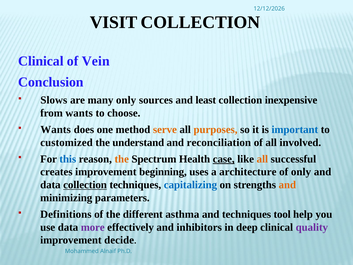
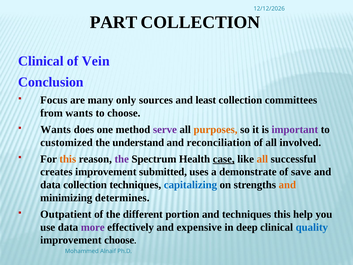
VISIT: VISIT -> PART (114, 22)
Slows: Slows -> Focus (54, 100)
inexpensive: inexpensive -> committees (291, 100)
serve colour: orange -> purple (165, 129)
important colour: blue -> purple (295, 129)
this colour: blue -> orange (68, 159)
the colour: orange -> purple (122, 159)
beginning: beginning -> submitted (163, 172)
architecture: architecture -> demonstrate (248, 172)
of only: only -> save (301, 172)
collection underline: present -> none (85, 185)
parameters: parameters -> determines (122, 198)
Definitions: Definitions -> Outpatient (66, 214)
asthma: asthma -> portion (182, 214)
techniques tool: tool -> this (282, 214)
inhibitors: inhibitors -> expensive (199, 227)
quality colour: purple -> blue (312, 227)
improvement decide: decide -> choose (119, 240)
